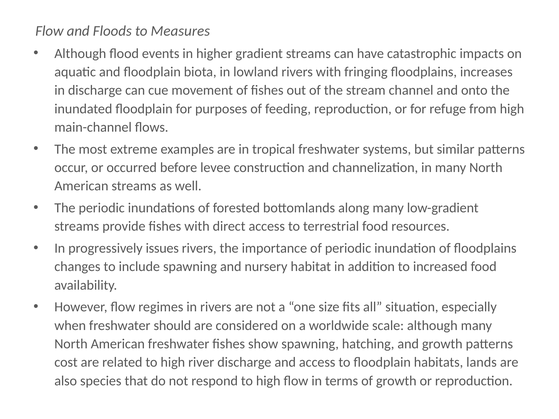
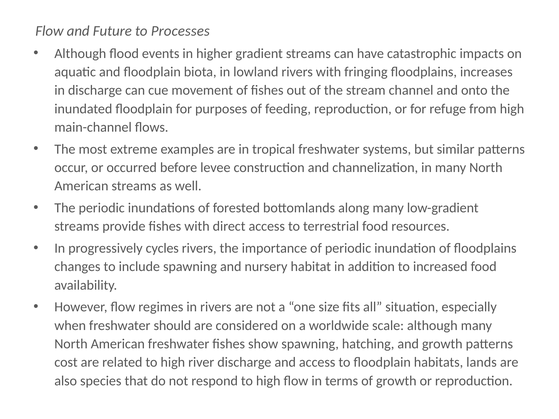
Floods: Floods -> Future (112, 31)
Measures: Measures -> Processes (180, 31)
issues: issues -> cycles (162, 248)
